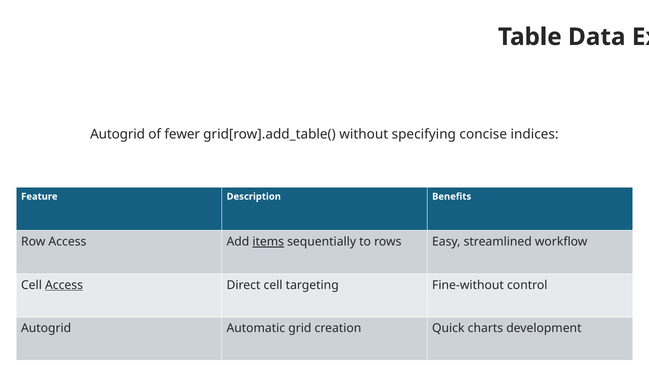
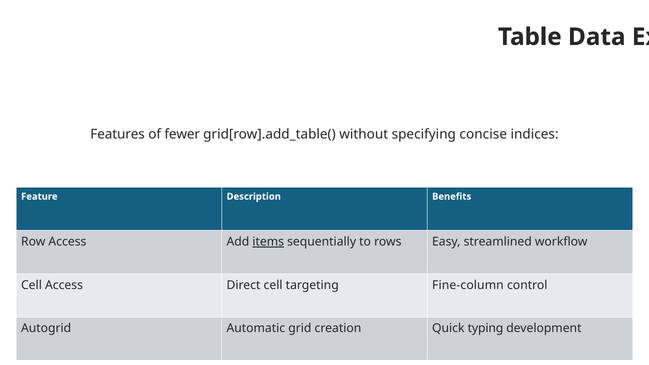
Autogrid: Autogrid -> Features (118, 134)
Access underline: present -> none (64, 285)
Fine-without: Fine-without -> Fine-column (468, 285)
charts: charts -> typing (485, 329)
